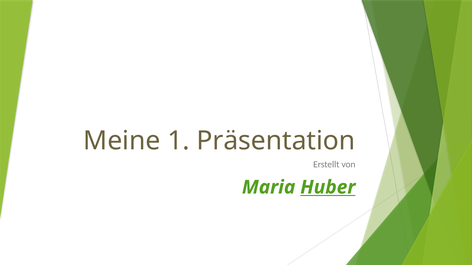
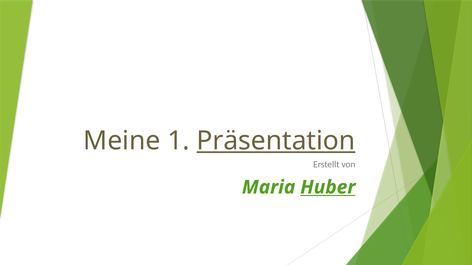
Präsentation underline: none -> present (276, 141)
